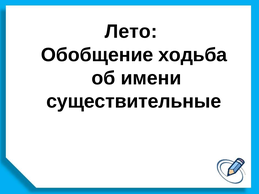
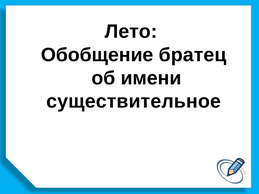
ходьба: ходьба -> братец (193, 55)
существительные: существительные -> существительное (134, 102)
